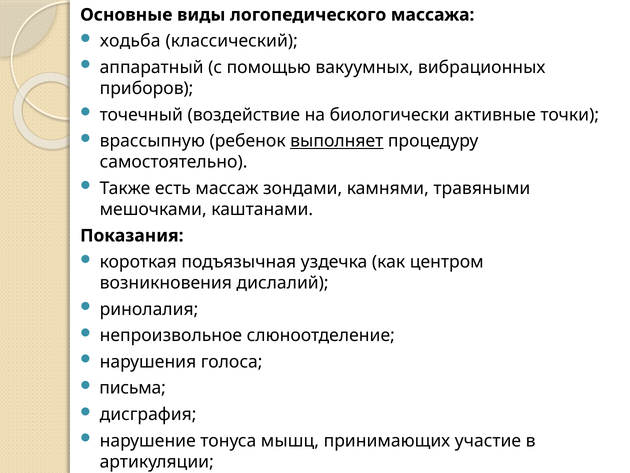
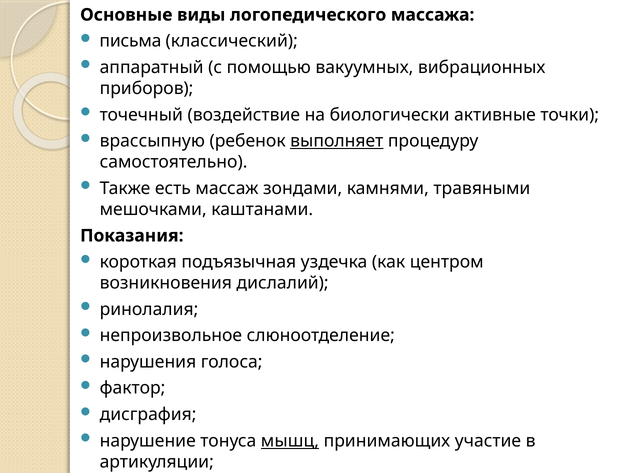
ходьба: ходьба -> письма (130, 41)
письма: письма -> фактор (133, 388)
мышц underline: none -> present (290, 440)
